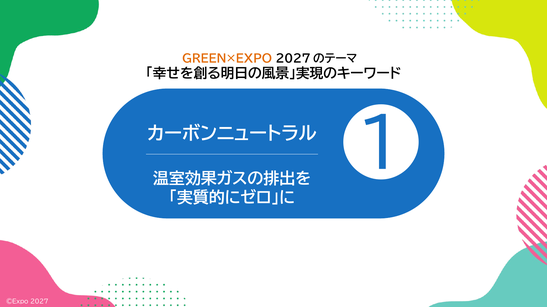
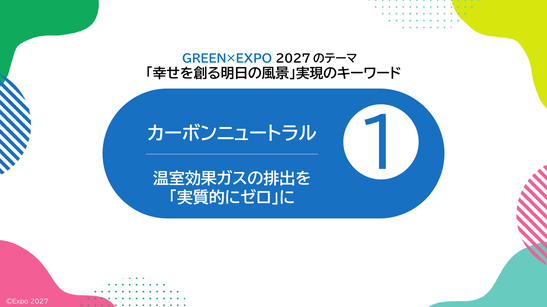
GREEN×EXPO colour: orange -> blue (227, 59)
